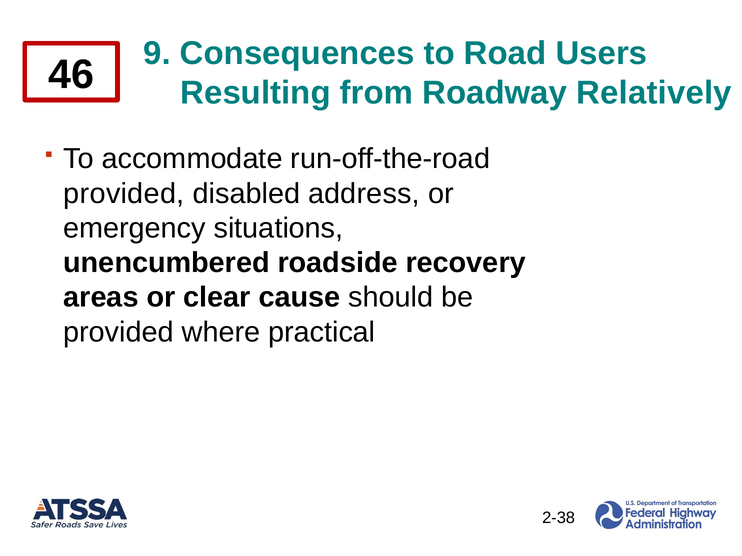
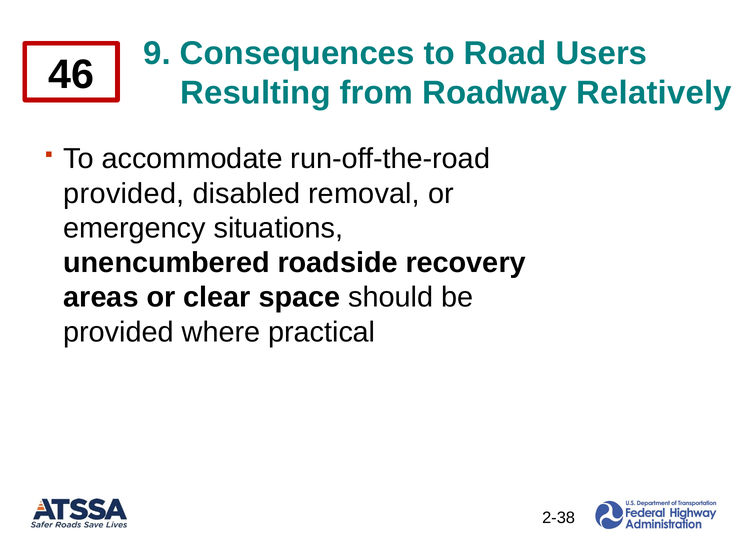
address: address -> removal (364, 194)
cause: cause -> space (299, 298)
